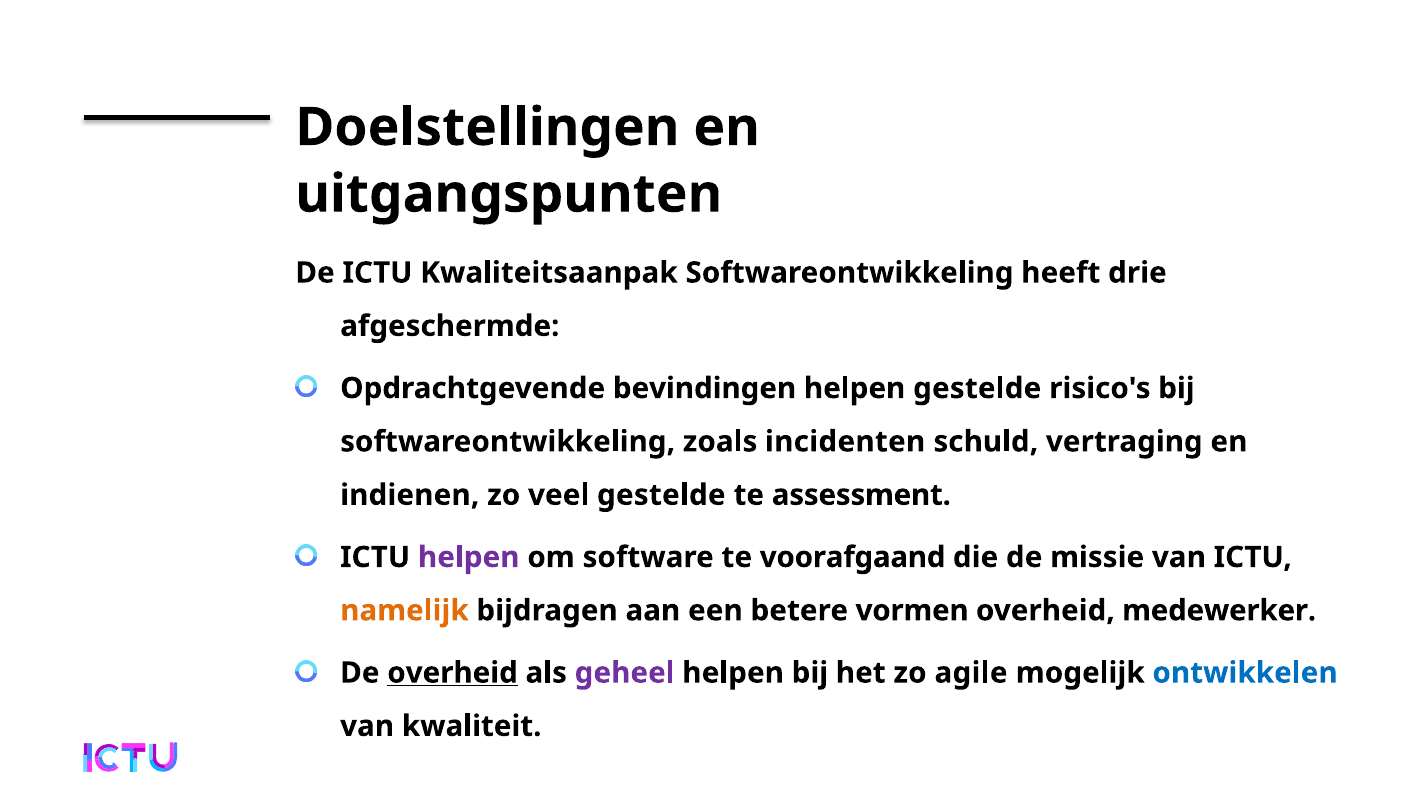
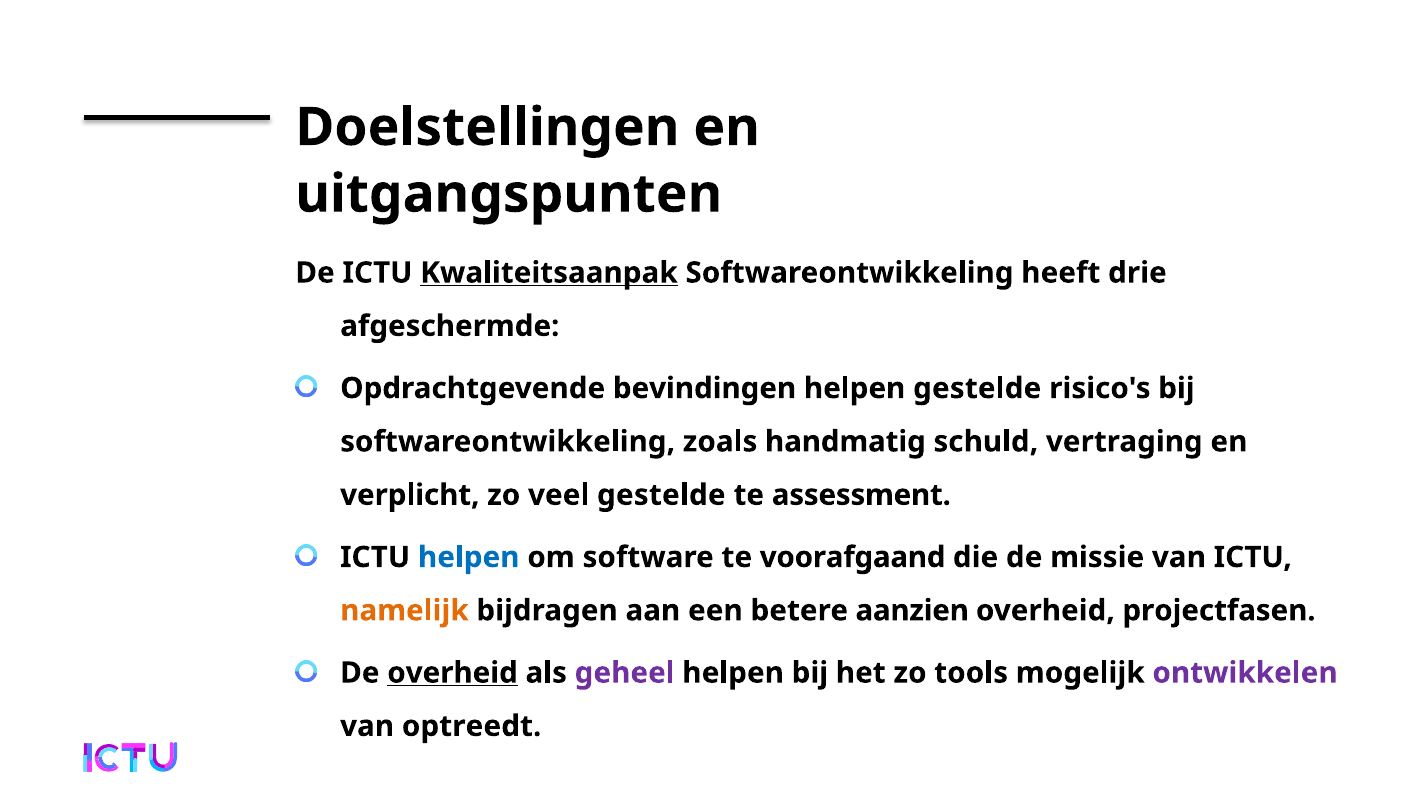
Kwaliteitsaanpak underline: none -> present (549, 273)
incidenten: incidenten -> handmatig (845, 442)
indienen: indienen -> verplicht (410, 495)
helpen colour: purple -> blue (469, 557)
vormen: vormen -> aanzien (912, 611)
medewerker: medewerker -> projectfasen (1219, 611)
agile: agile -> tools (971, 673)
ontwikkelen colour: blue -> purple (1245, 673)
kwaliteit: kwaliteit -> optreedt (472, 726)
